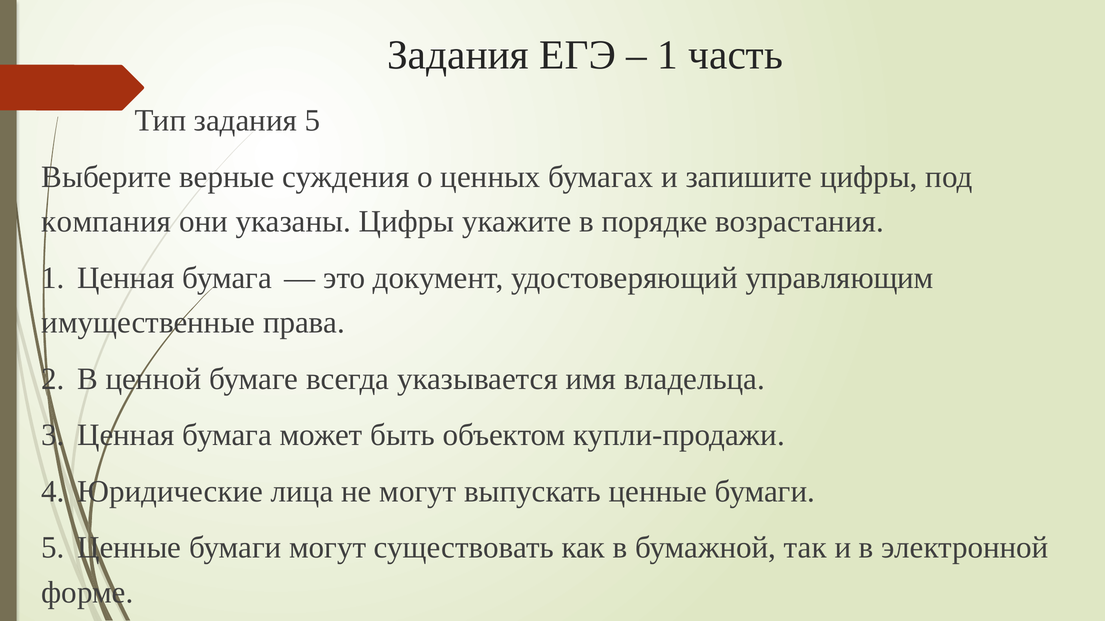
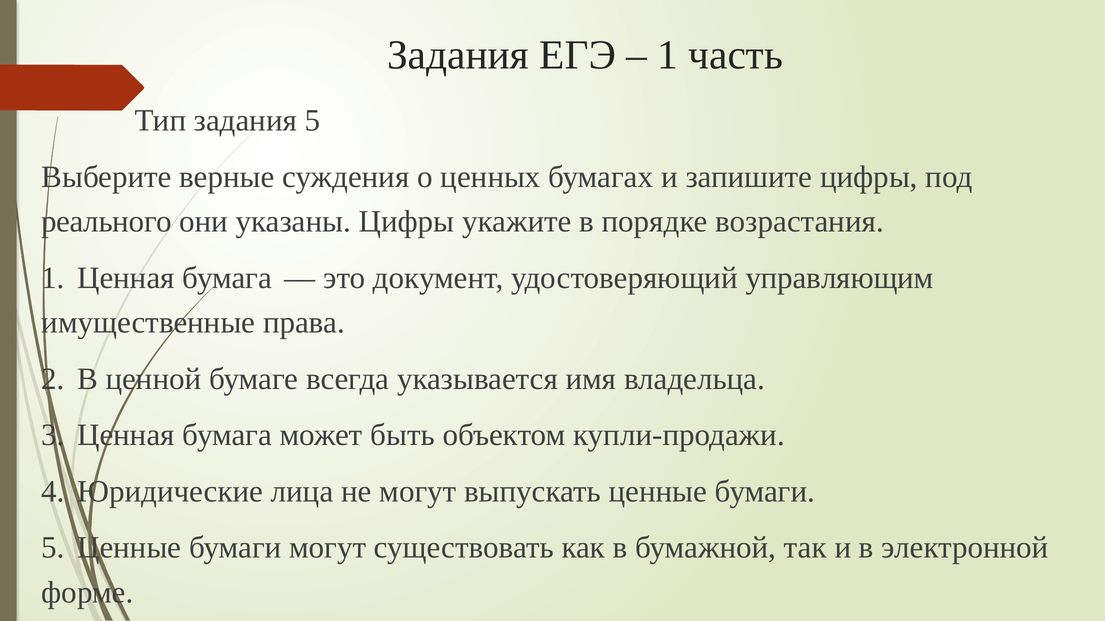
компания: компания -> реального (107, 222)
